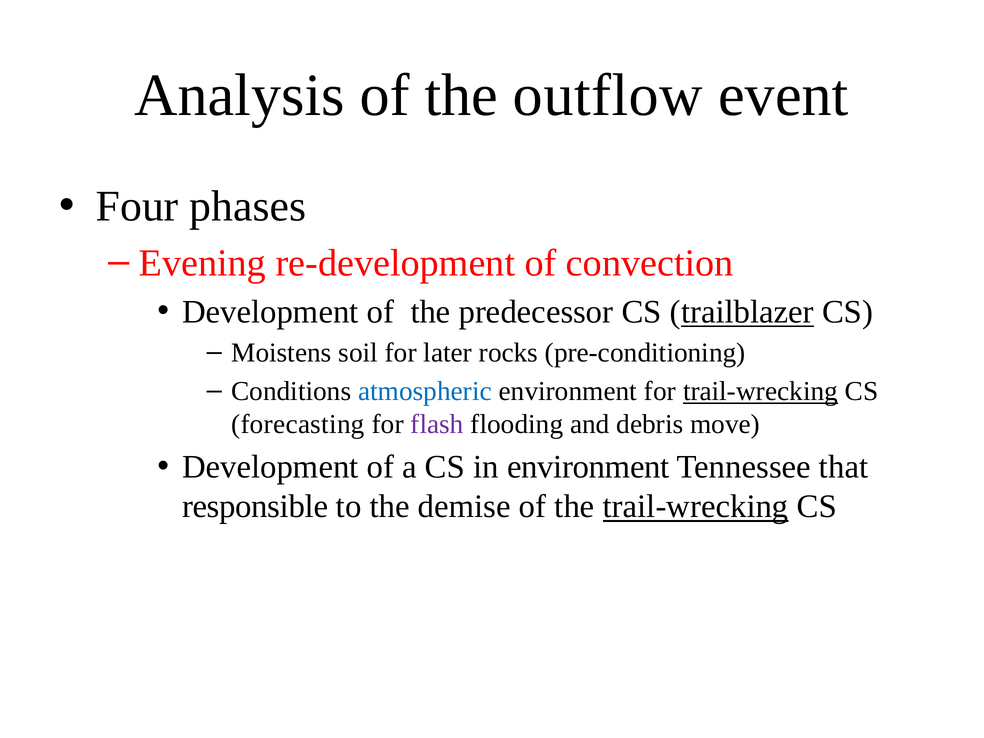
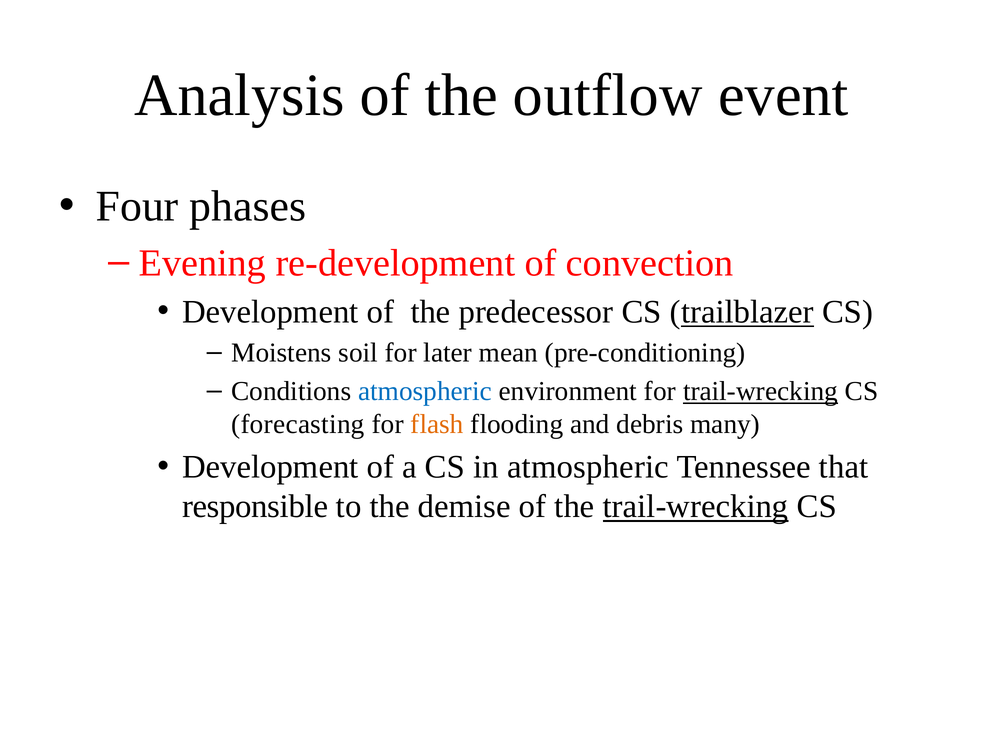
rocks: rocks -> mean (509, 353)
flash colour: purple -> orange (437, 424)
move: move -> many (725, 424)
in environment: environment -> atmospheric (588, 467)
